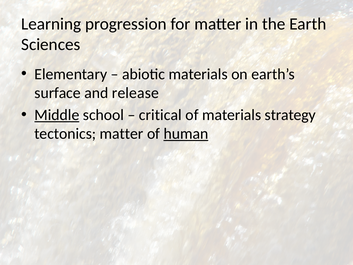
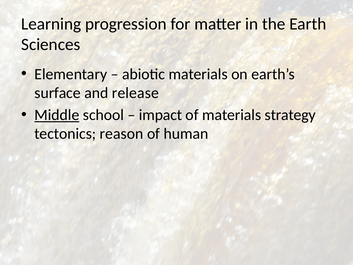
critical: critical -> impact (160, 115)
tectonics matter: matter -> reason (121, 134)
human underline: present -> none (186, 134)
